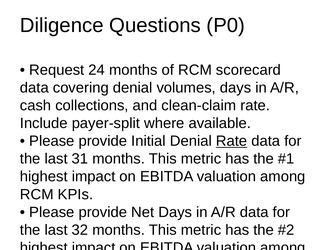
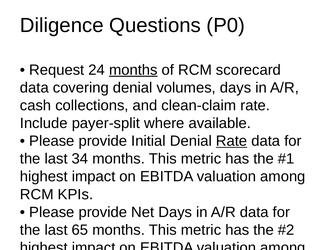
months underline: none -> present (133, 70)
31: 31 -> 34 (80, 159)
32: 32 -> 65 (80, 230)
